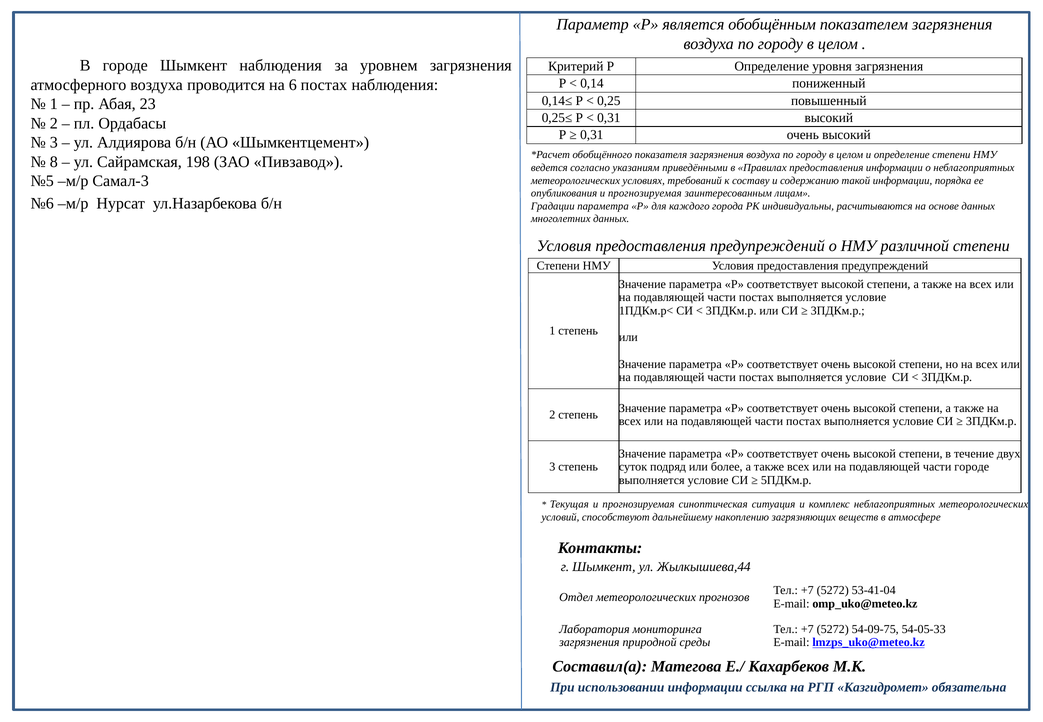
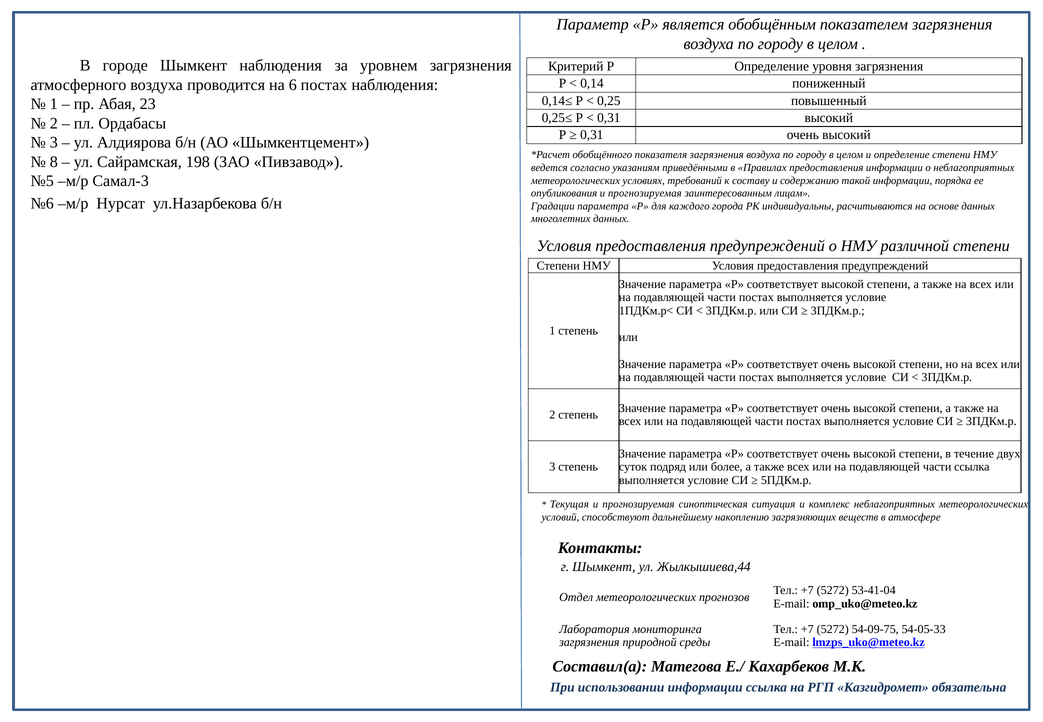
части городе: городе -> ссылка (972, 467)
